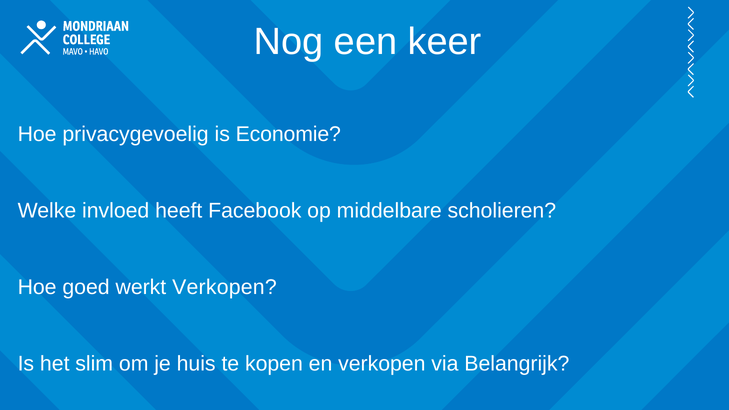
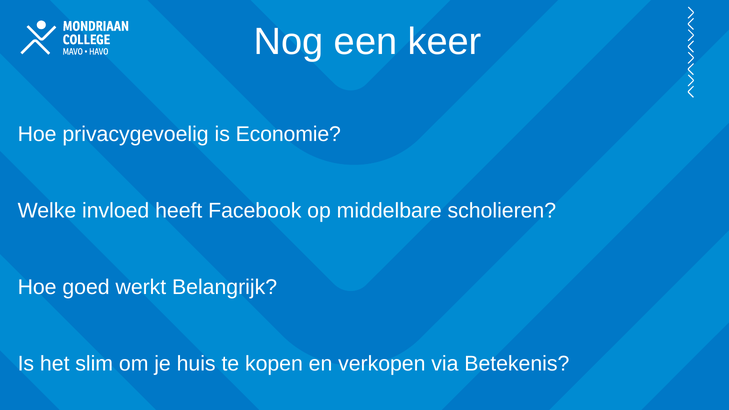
werkt Verkopen: Verkopen -> Belangrijk (225, 287)
Belangrijk: Belangrijk -> Betekenis (517, 364)
